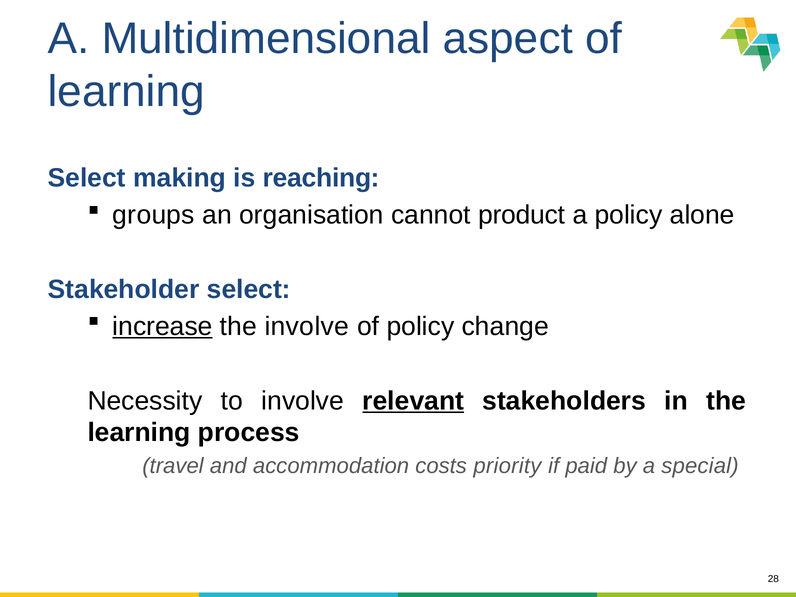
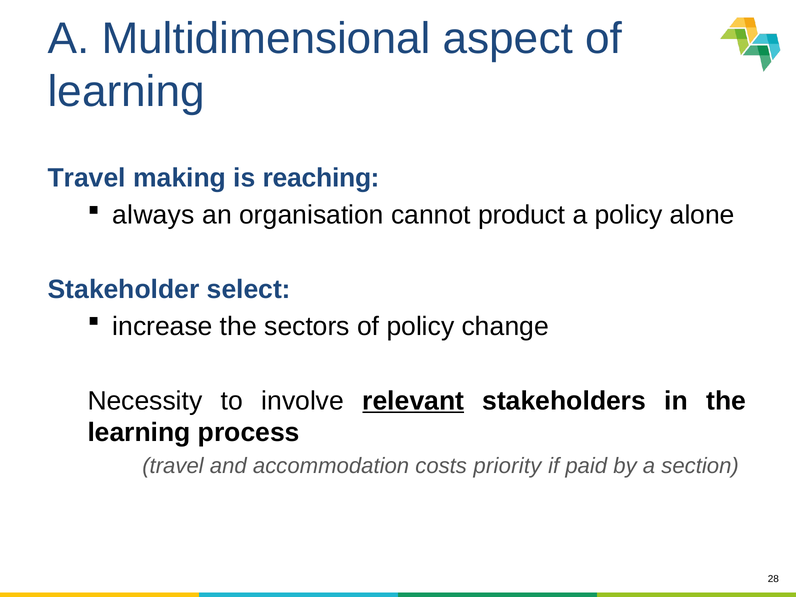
Select: Select -> Travel (87, 178)
groups: groups -> always (154, 215)
increase underline: present -> none (163, 327)
the involve: involve -> sectors (307, 327)
special: special -> section (700, 466)
